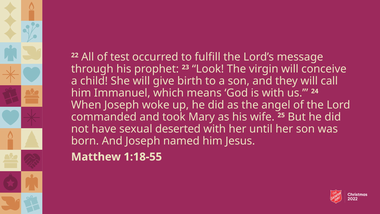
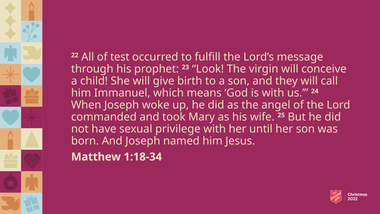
deserted: deserted -> privilege (178, 129)
1:18-55: 1:18-55 -> 1:18-34 (143, 157)
